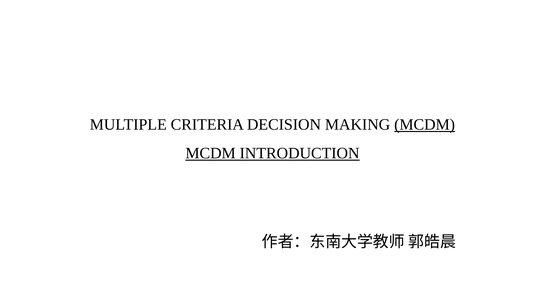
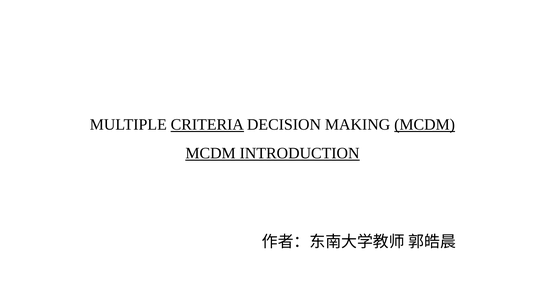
CRITERIA underline: none -> present (207, 124)
